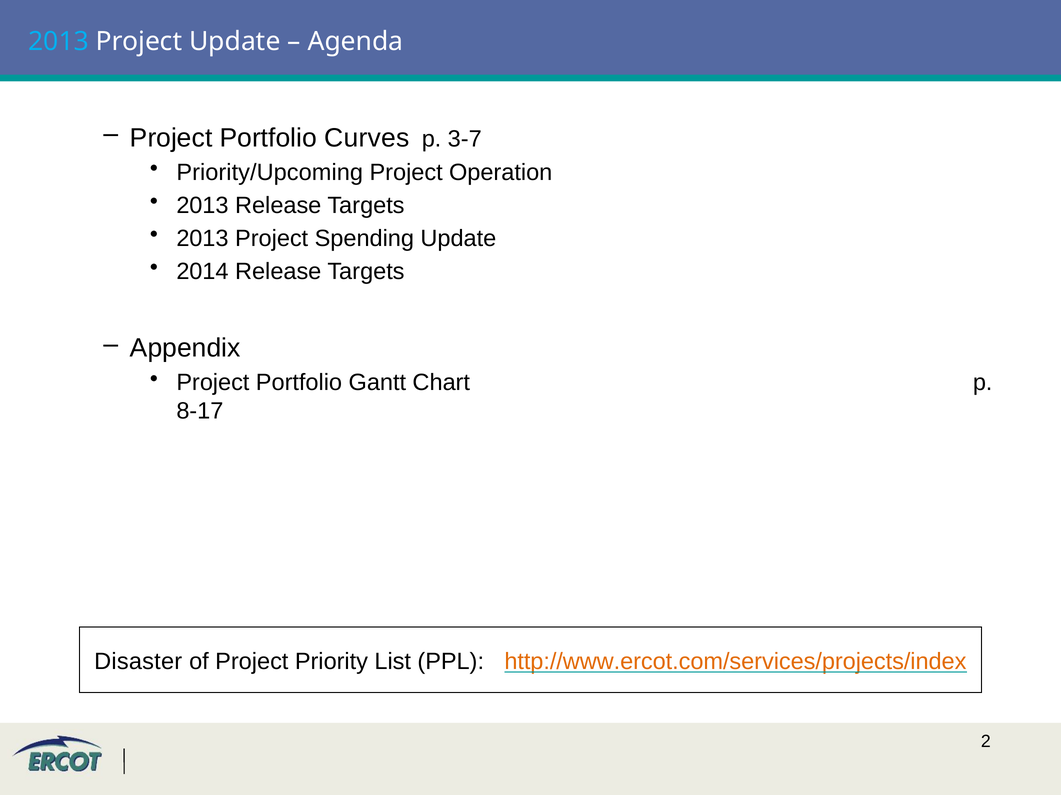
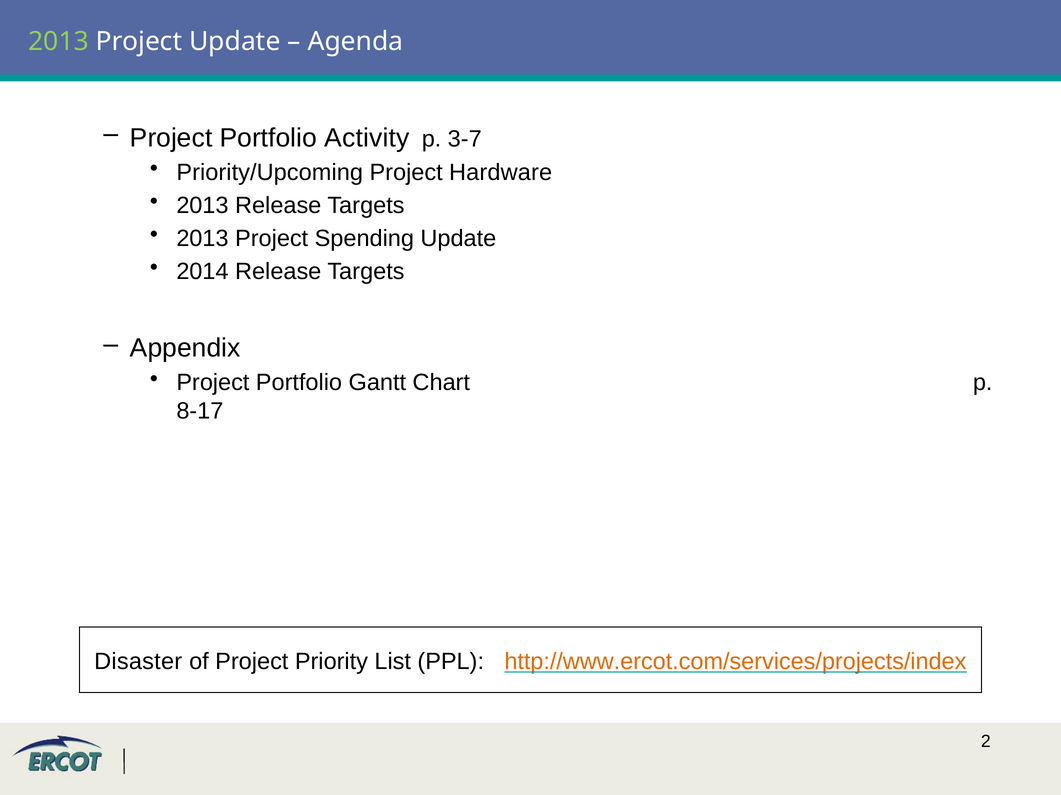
2013 colour: light blue -> light green (59, 42)
Curves: Curves -> Activity (367, 138)
Operation: Operation -> Hardware (501, 173)
